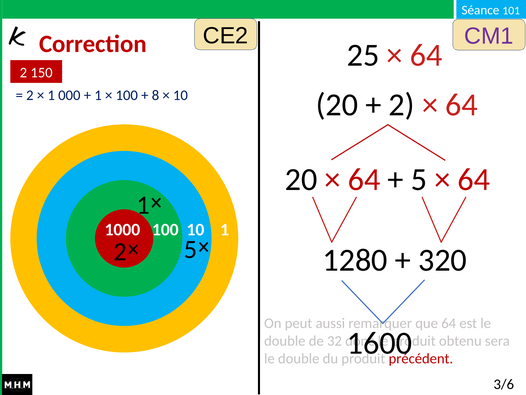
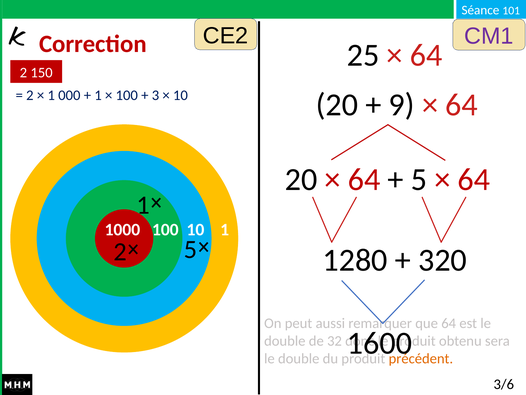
8: 8 -> 3 (155, 95)
2: 2 -> 9 (402, 105)
précédent colour: red -> orange (421, 358)
